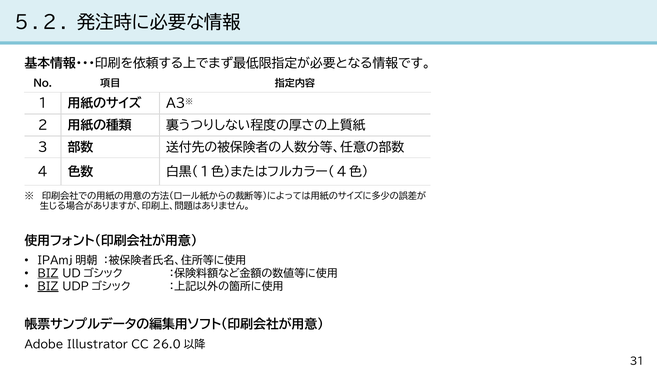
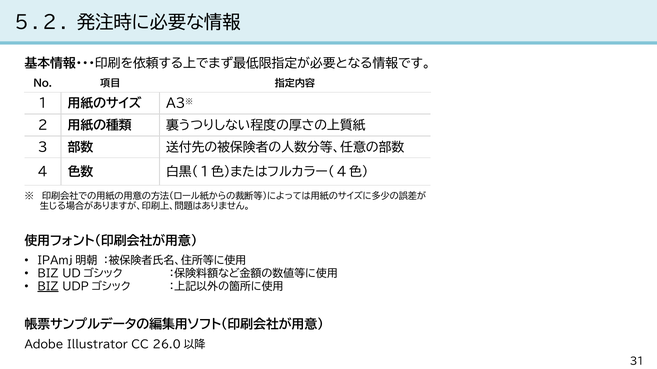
BIZ underline: present -> none (48, 274)
